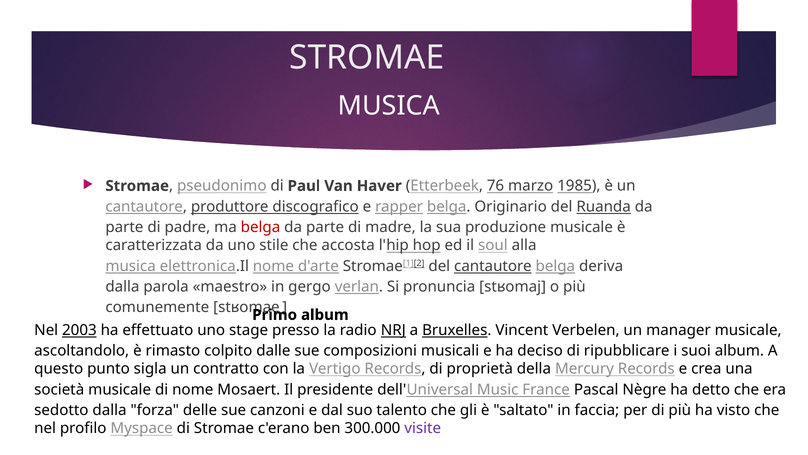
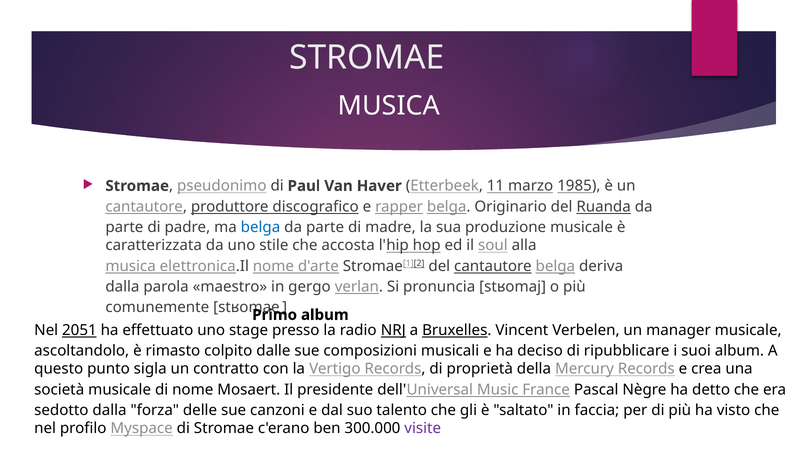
76: 76 -> 11 (495, 186)
belga colour: red -> blue (261, 227)
2003: 2003 -> 2051 (79, 330)
